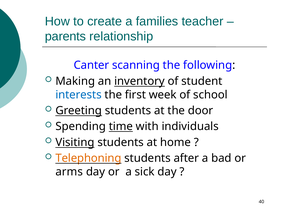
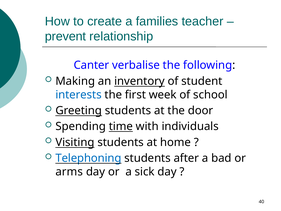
parents: parents -> prevent (65, 36)
scanning: scanning -> verbalise (136, 65)
Telephoning colour: orange -> blue (88, 158)
